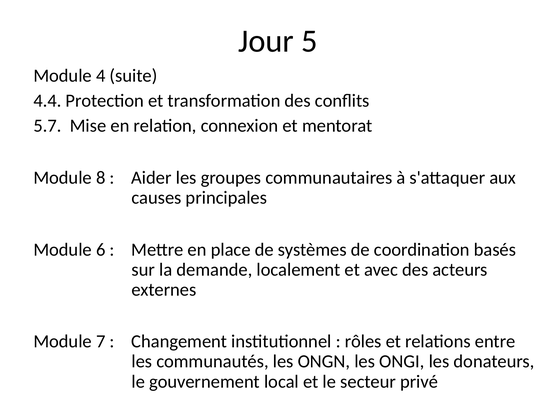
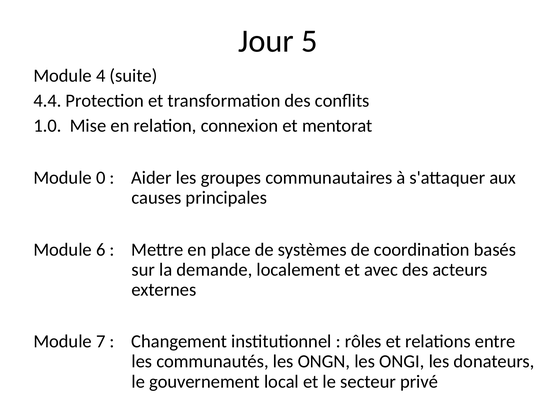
5.7: 5.7 -> 1.0 (47, 126)
8: 8 -> 0 (101, 178)
